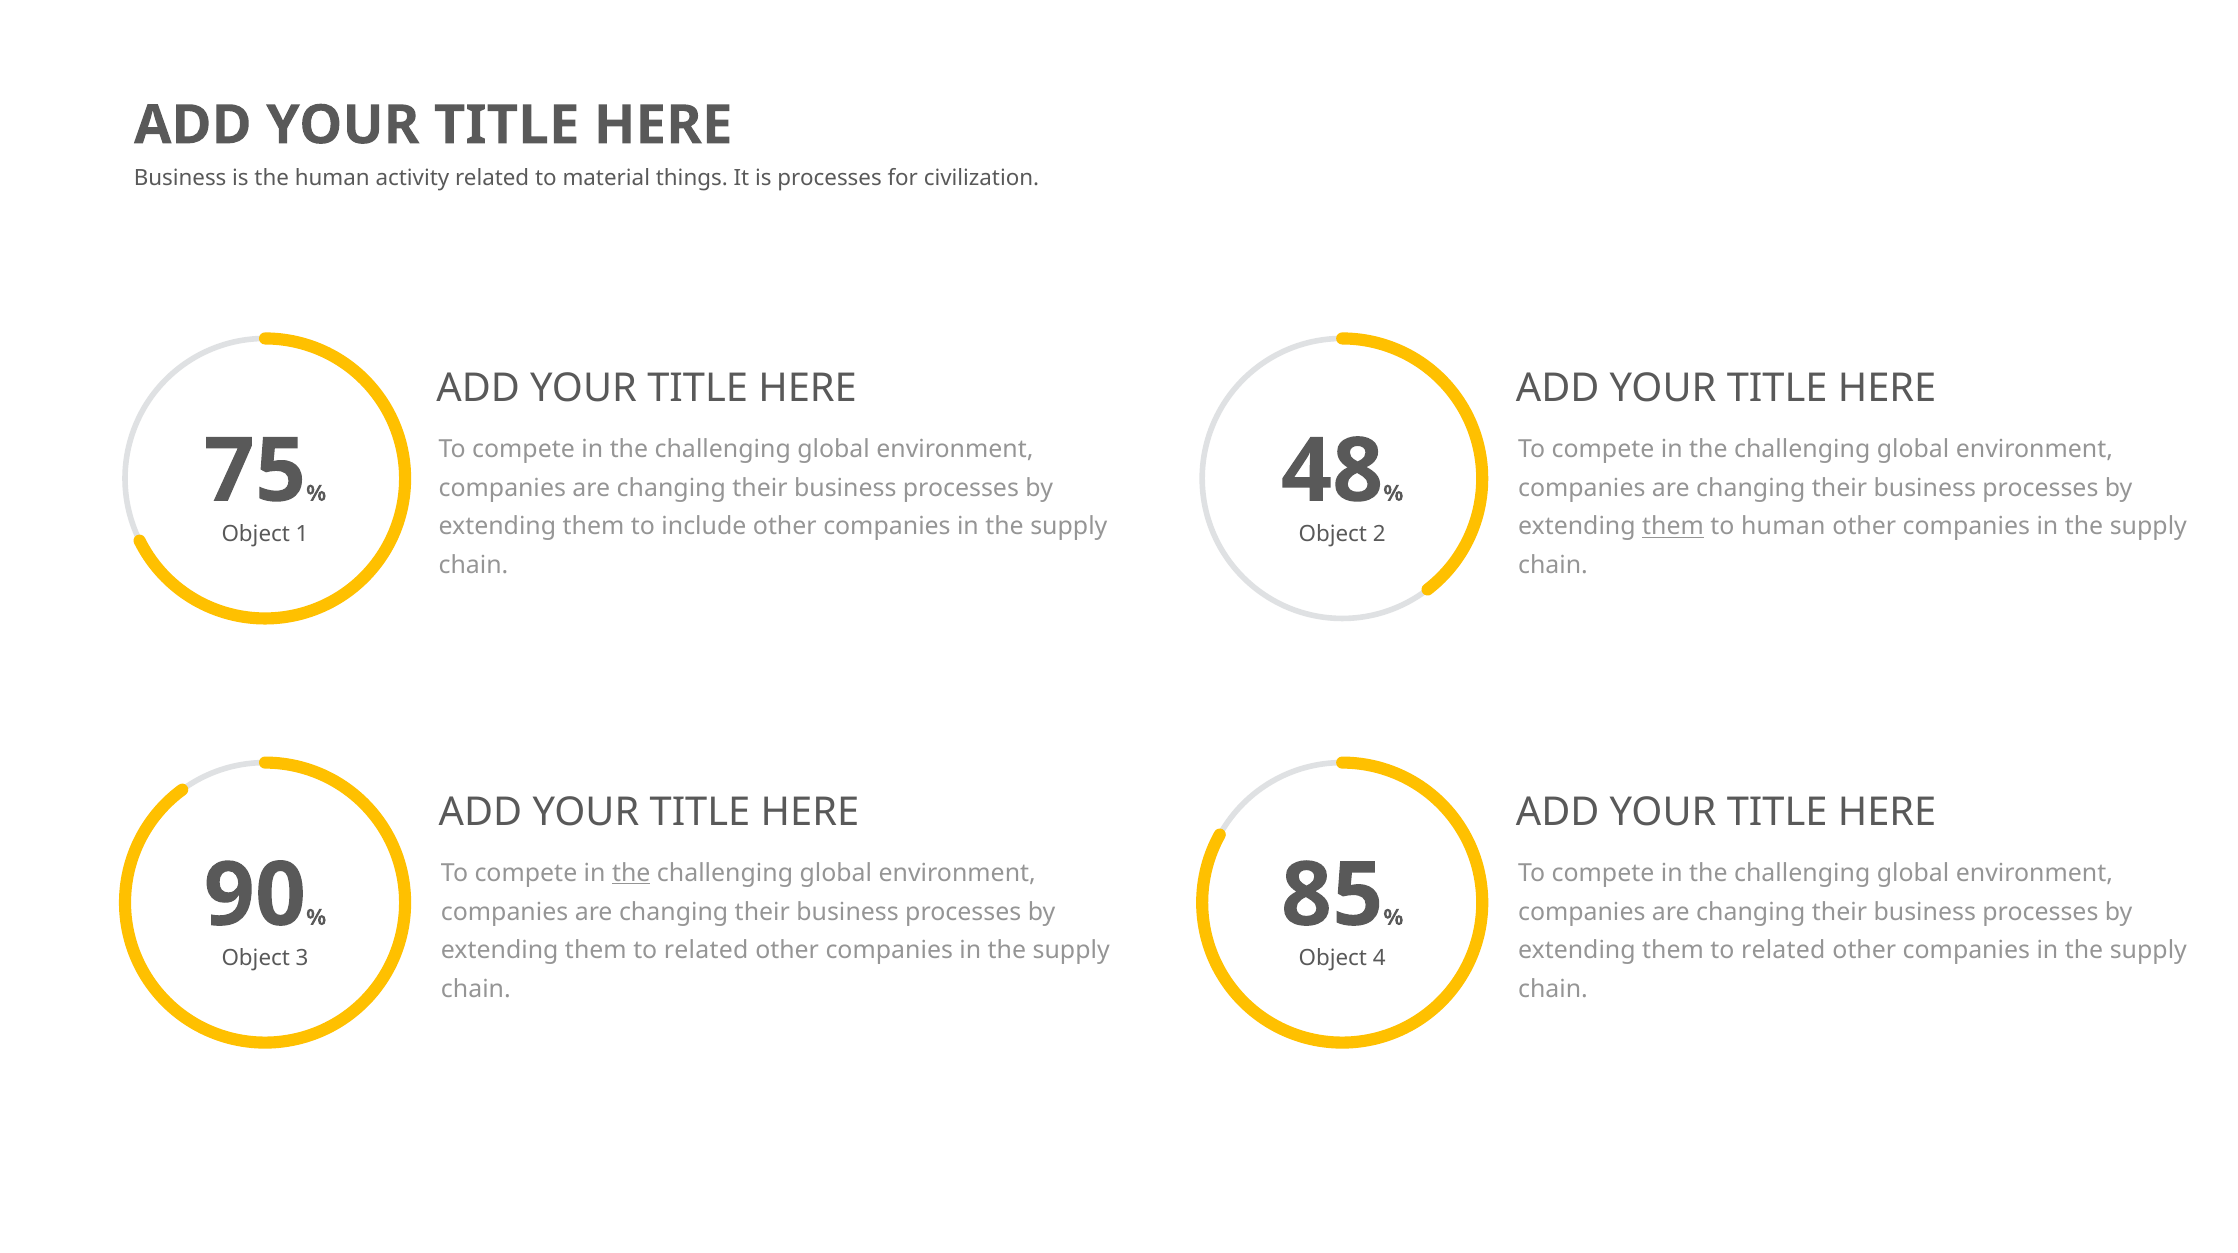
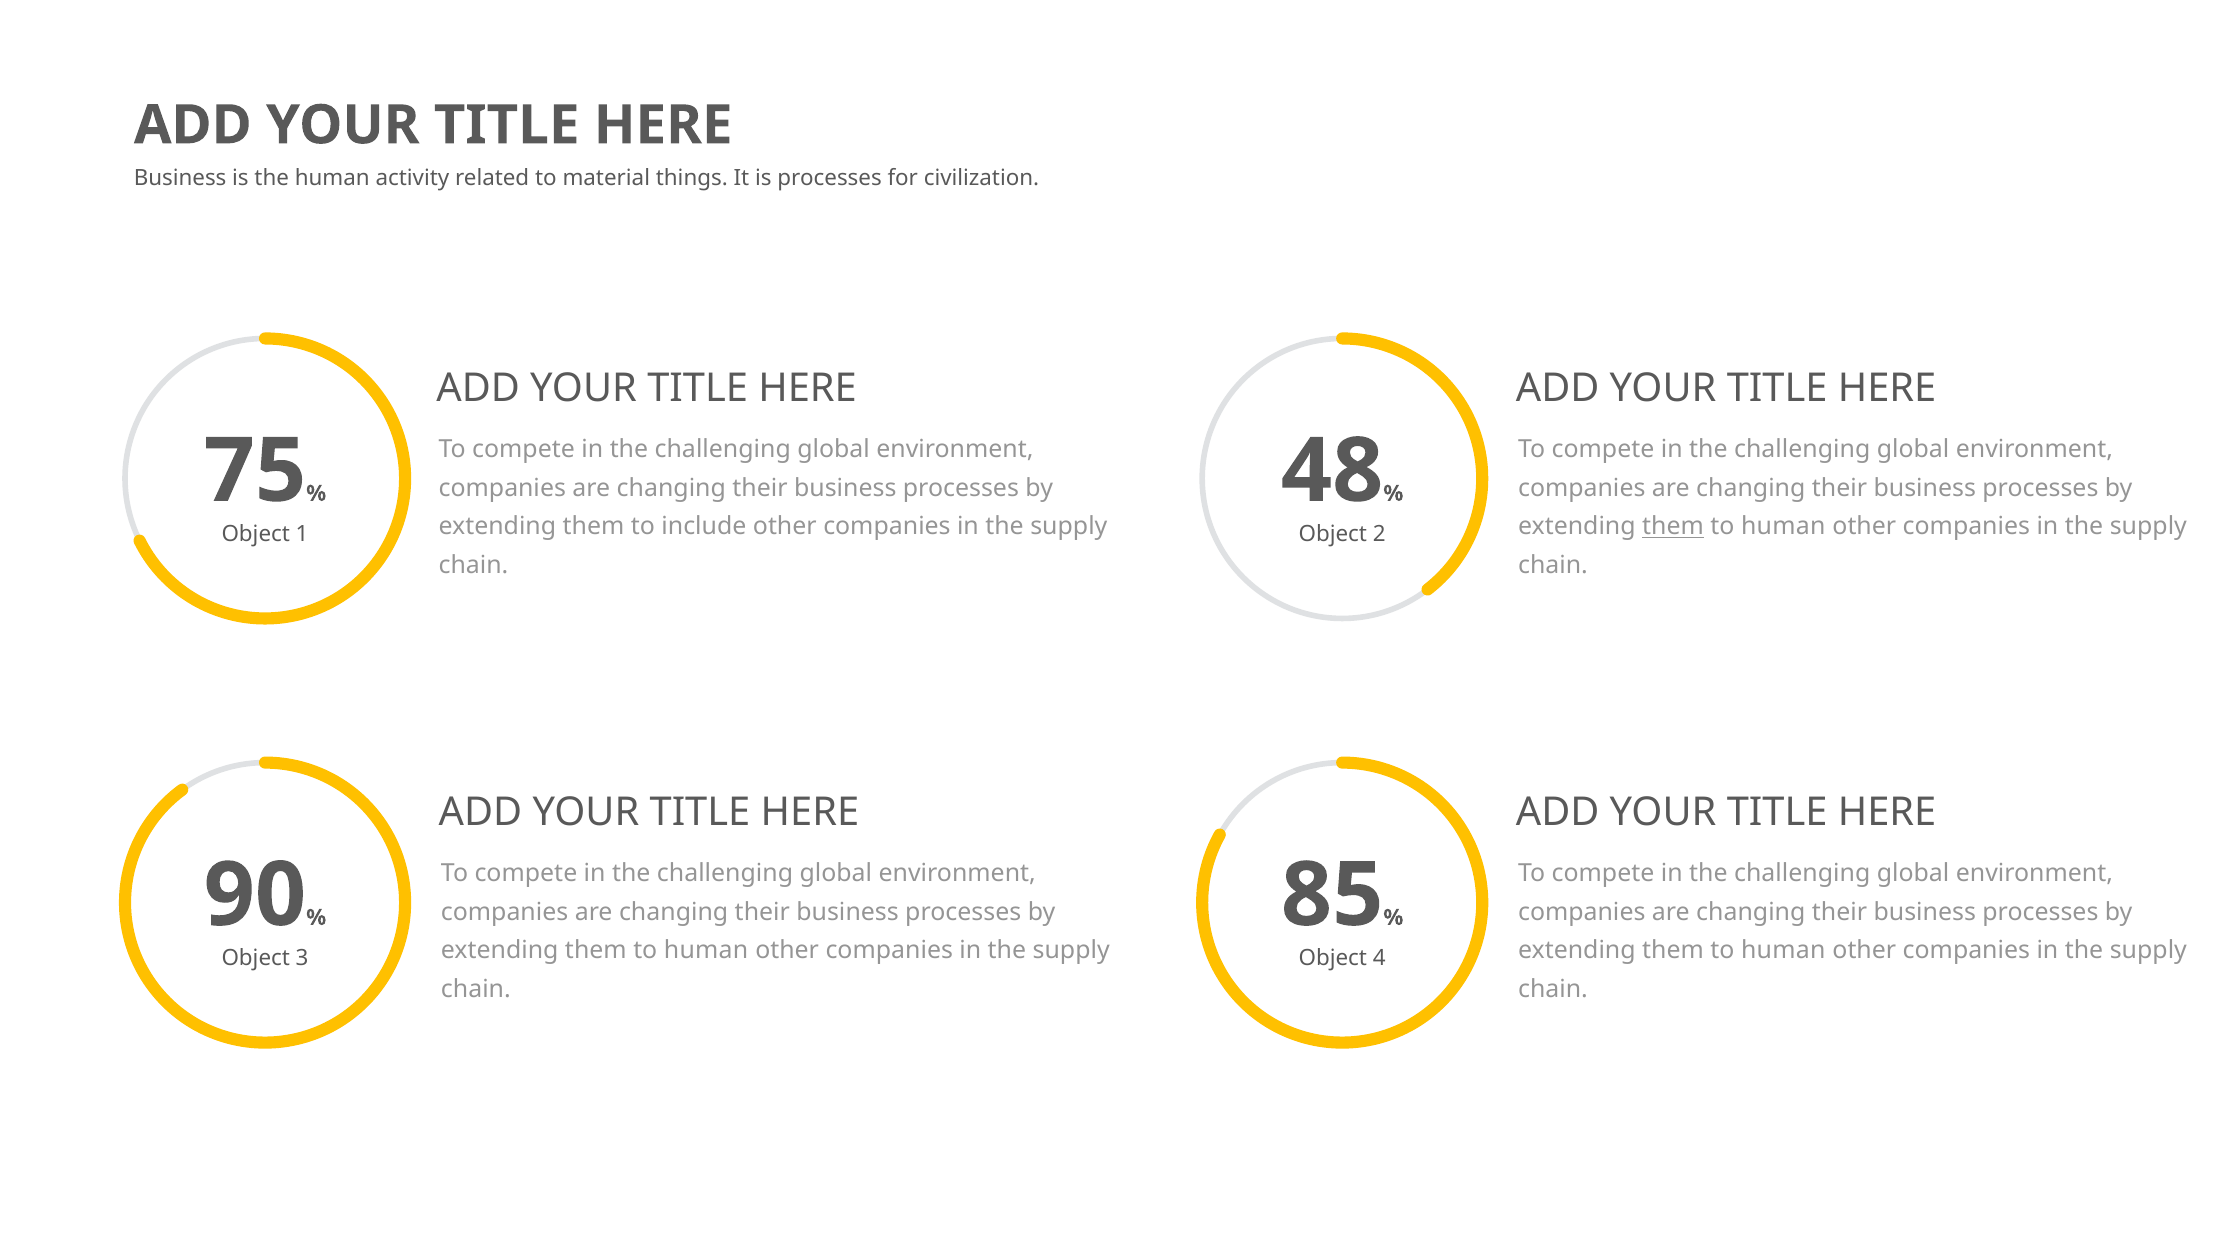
the underline: present -> none (631, 873)
related: related -> human (706, 951)
related: related -> human (1783, 951)
